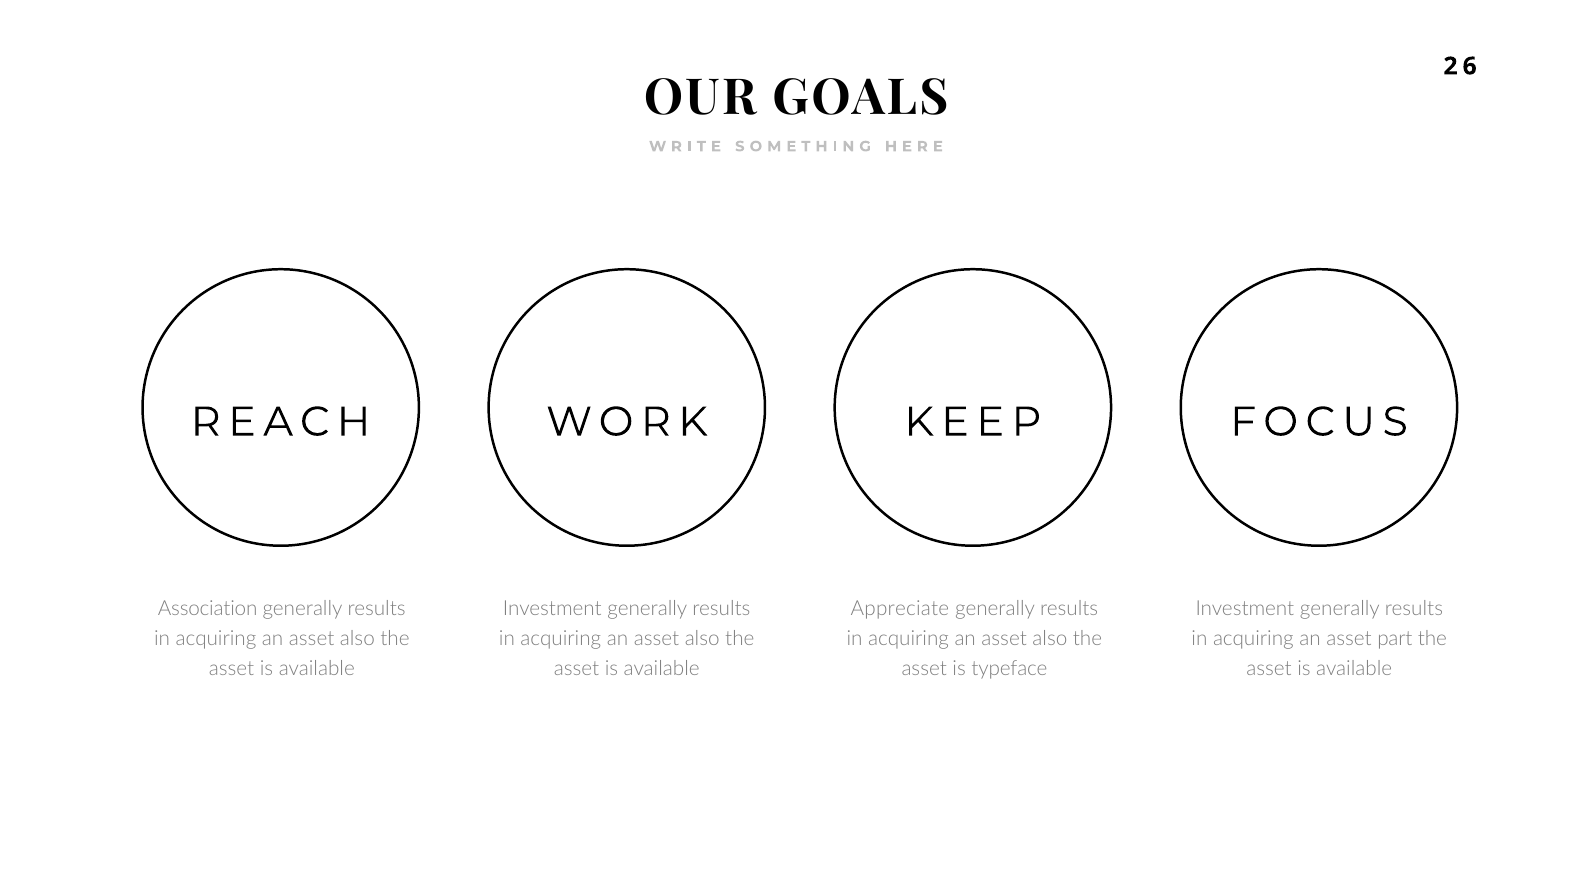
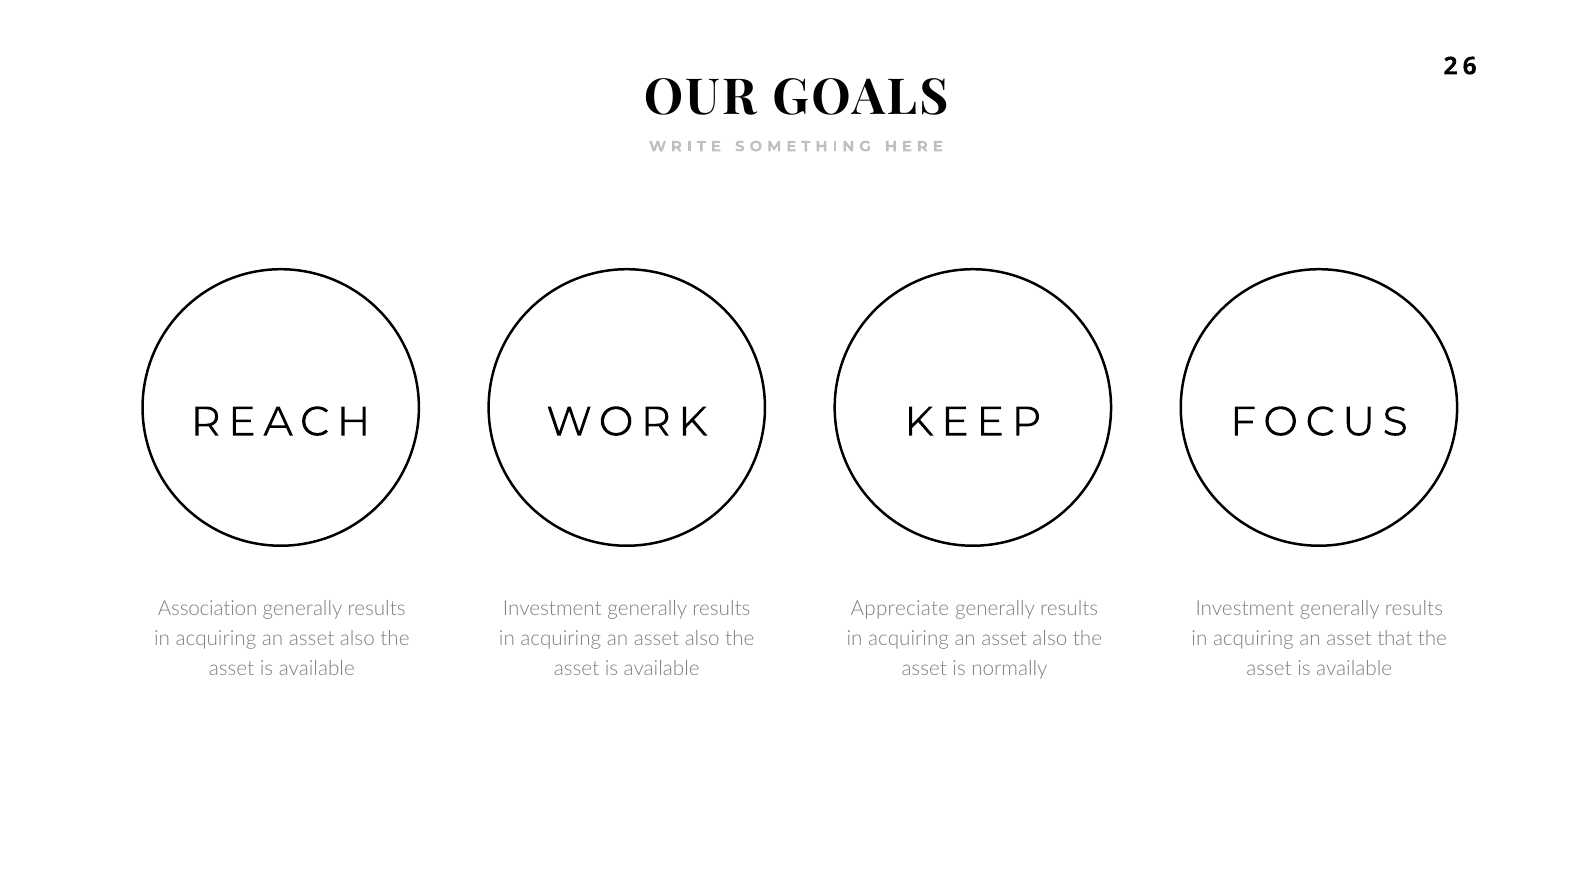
part: part -> that (1395, 639)
typeface: typeface -> normally (1009, 669)
